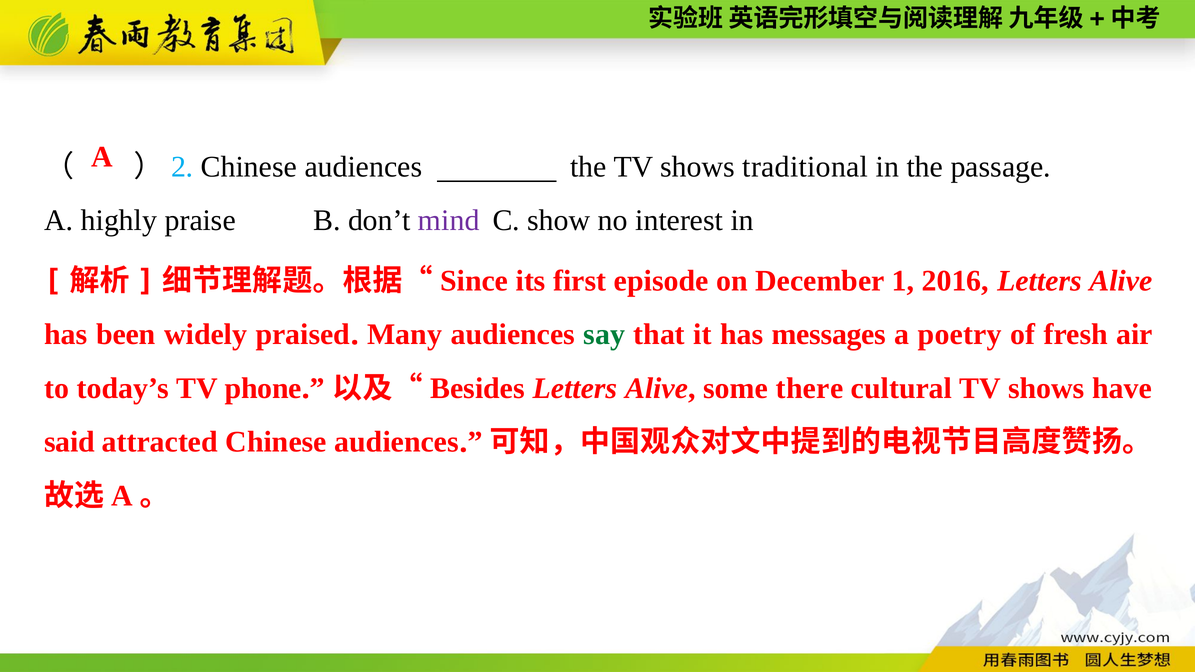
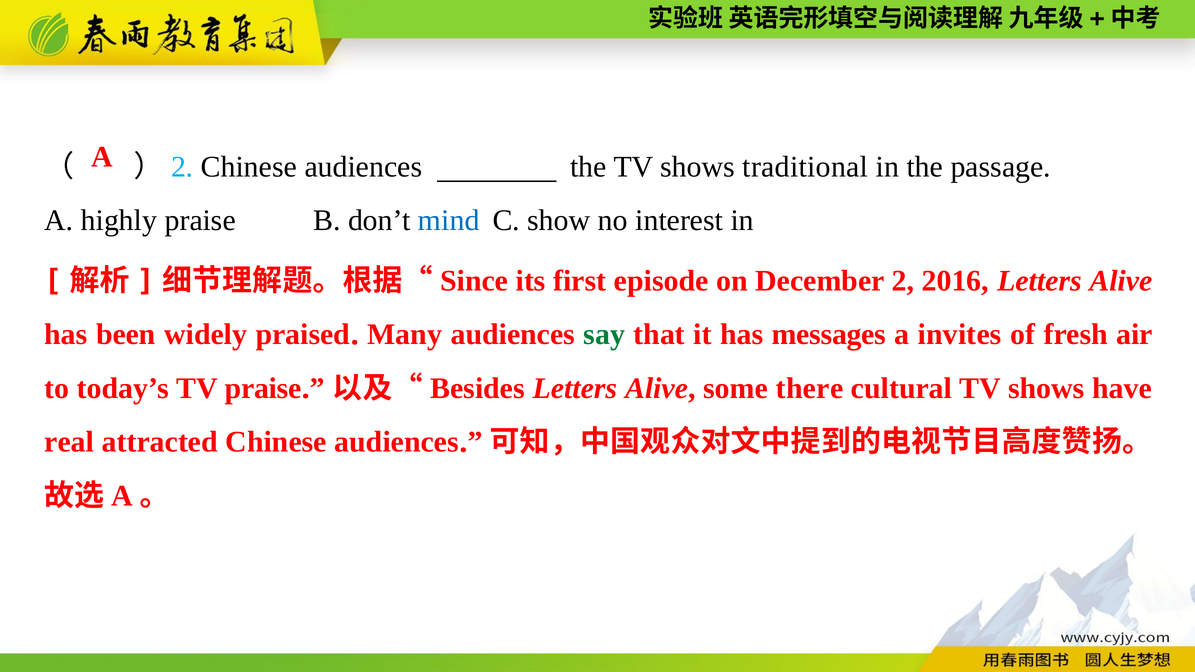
mind colour: purple -> blue (449, 221)
1: 1 -> 2 (903, 281)
poetry: poetry -> invites (960, 335)
TV phone: phone -> praise (263, 388)
said: said -> real (69, 442)
